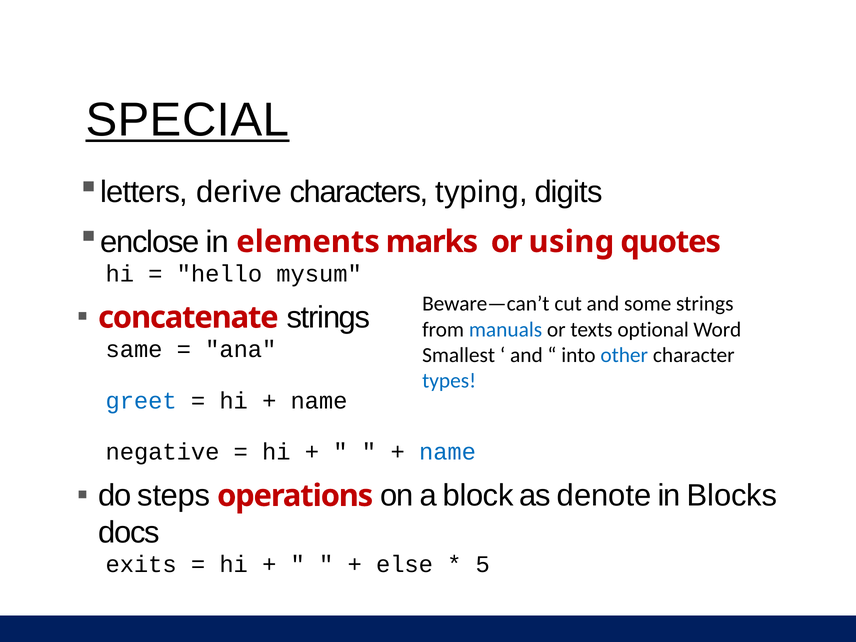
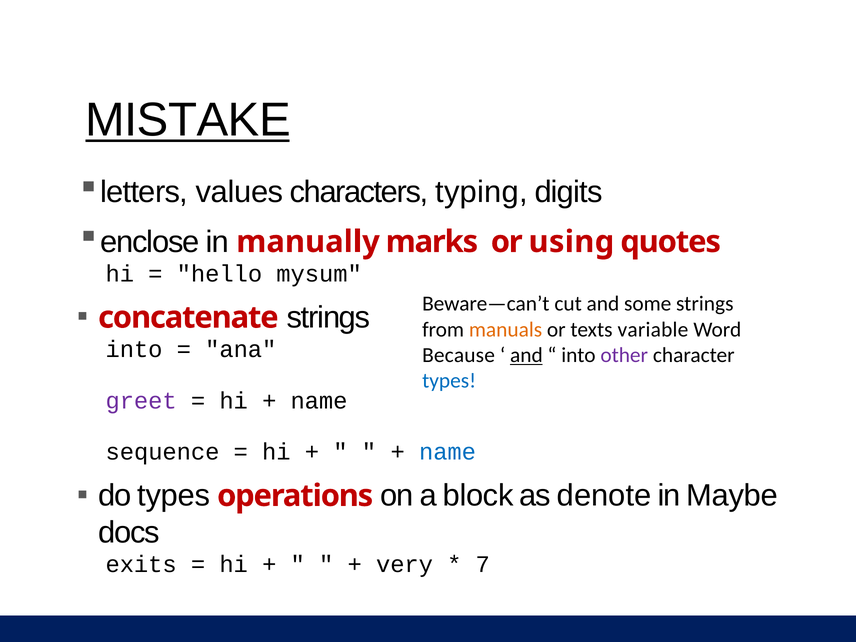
SPECIAL: SPECIAL -> MISTAKE (188, 120)
derive: derive -> values (240, 192)
elements: elements -> manually (308, 242)
manuals colour: blue -> orange (506, 330)
optional: optional -> variable (653, 330)
same: same -> into (134, 349)
Smallest: Smallest -> Because (459, 355)
and underline: none -> present (526, 355)
other colour: blue -> purple (624, 355)
greet colour: blue -> purple (141, 401)
negative: negative -> sequence (163, 452)
do steps: steps -> types (174, 496)
Blocks: Blocks -> Maybe (732, 496)
else: else -> very (405, 565)
5: 5 -> 7 (483, 565)
